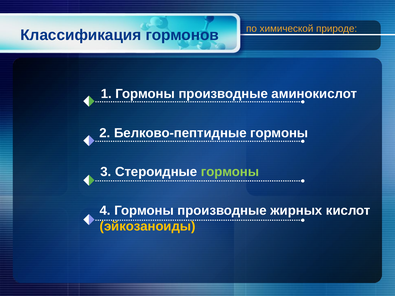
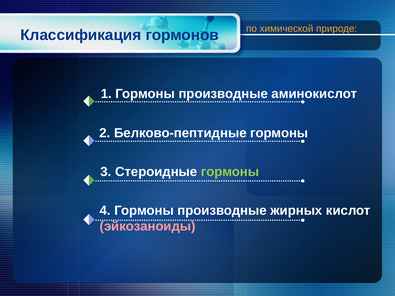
эйкозаноиды colour: yellow -> pink (148, 227)
